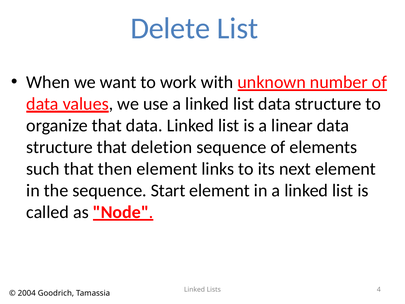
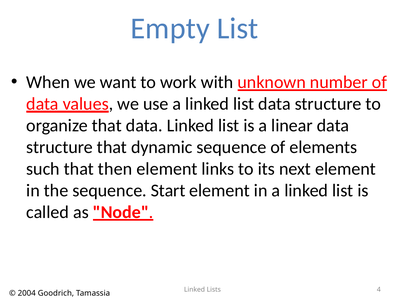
Delete: Delete -> Empty (170, 28)
deletion: deletion -> dynamic (162, 147)
